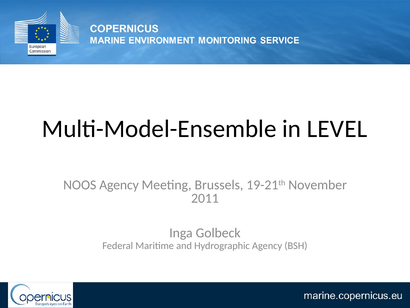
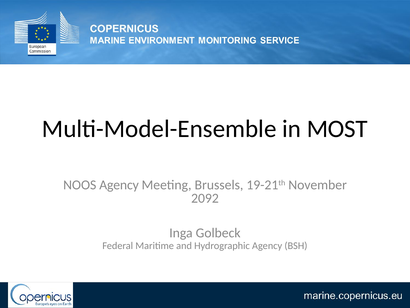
LEVEL: LEVEL -> MOST (337, 129)
2011: 2011 -> 2092 (205, 198)
